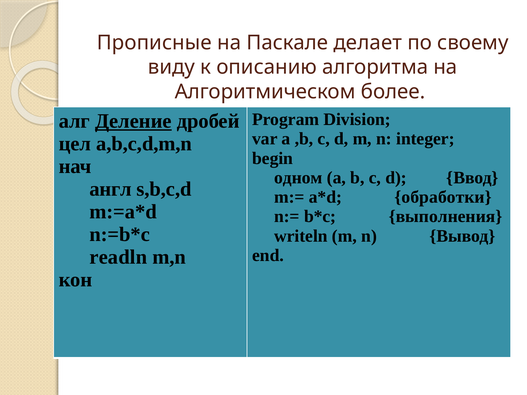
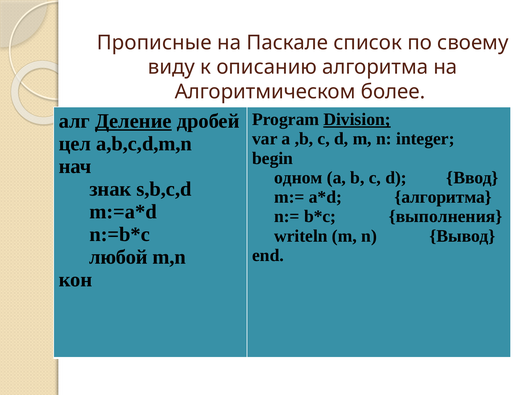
делает: делает -> список (368, 43)
Division underline: none -> present (357, 120)
англ: англ -> знак (110, 189)
обработки: обработки -> алгоритма (443, 197)
readln: readln -> любой (118, 257)
